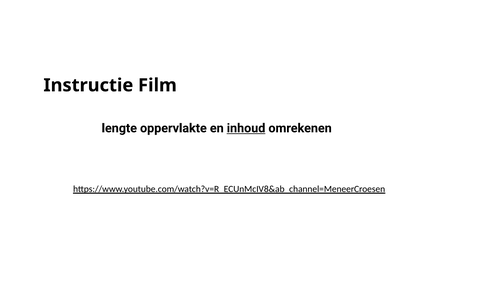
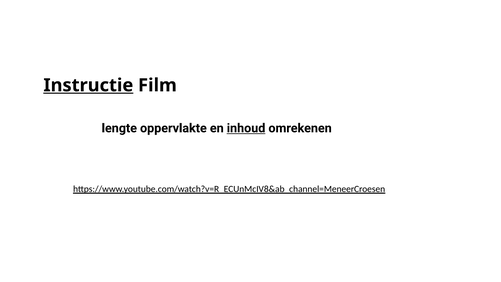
Instructie underline: none -> present (88, 85)
